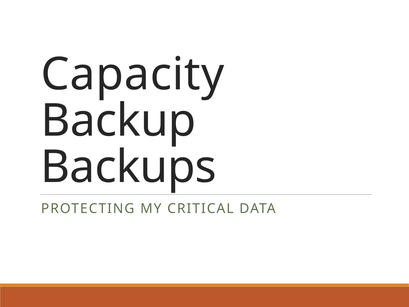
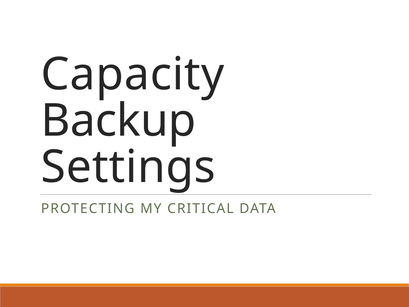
Backups: Backups -> Settings (128, 167)
